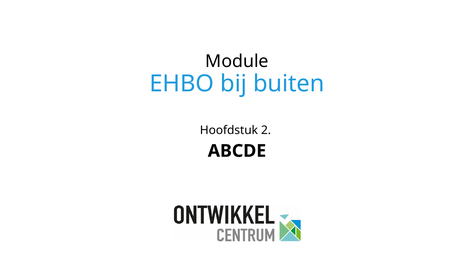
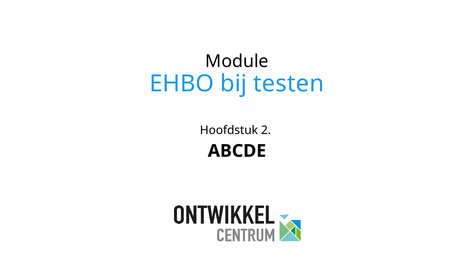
buiten: buiten -> testen (289, 84)
